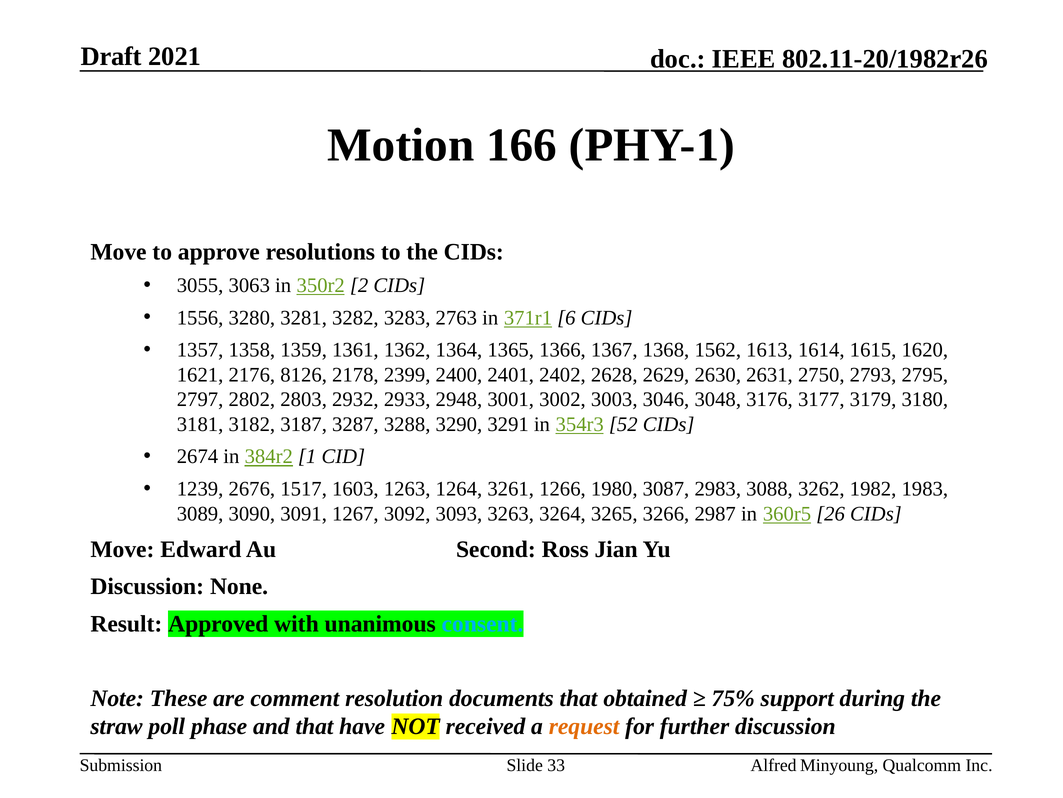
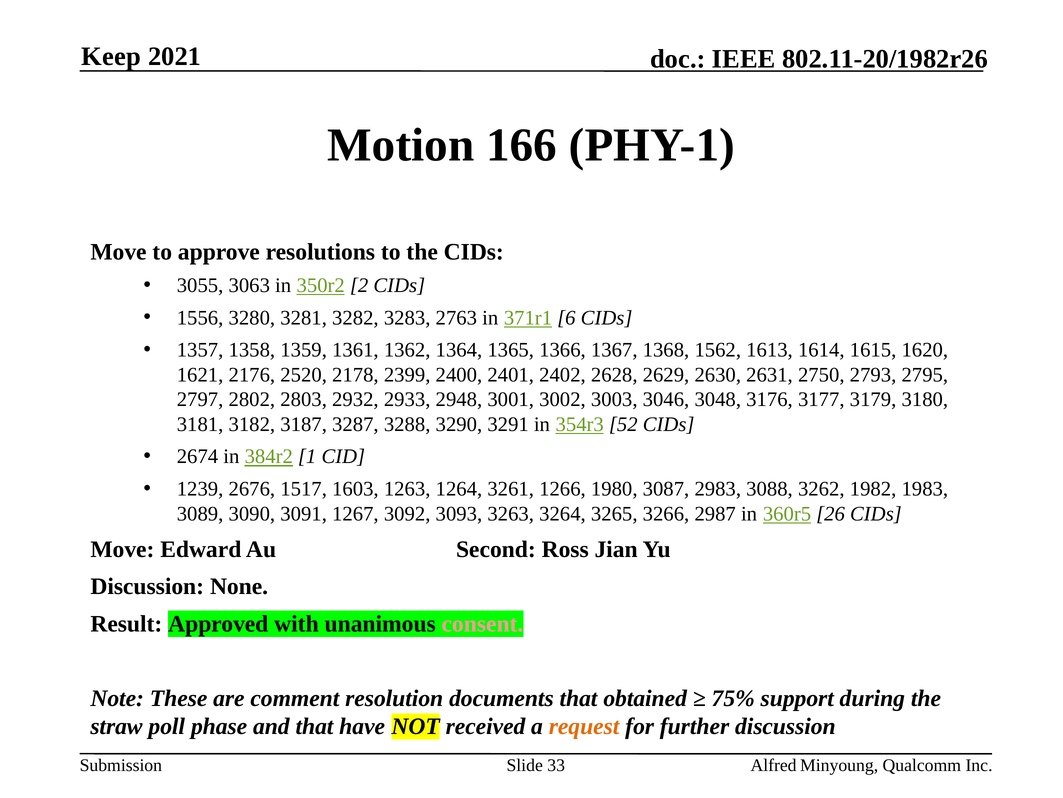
Draft: Draft -> Keep (111, 56)
8126: 8126 -> 2520 (304, 374)
consent colour: light blue -> pink (482, 623)
